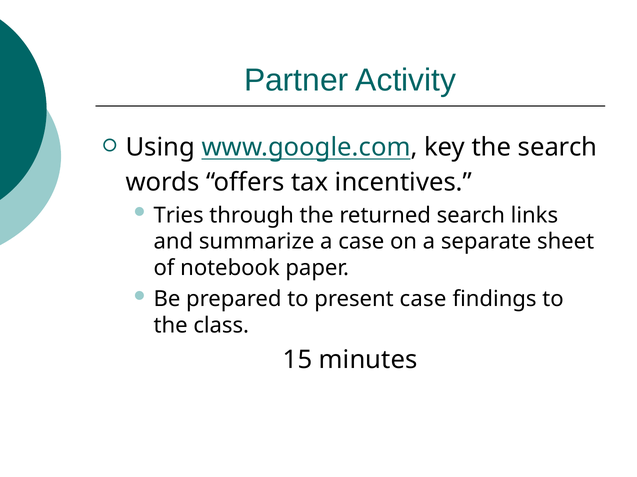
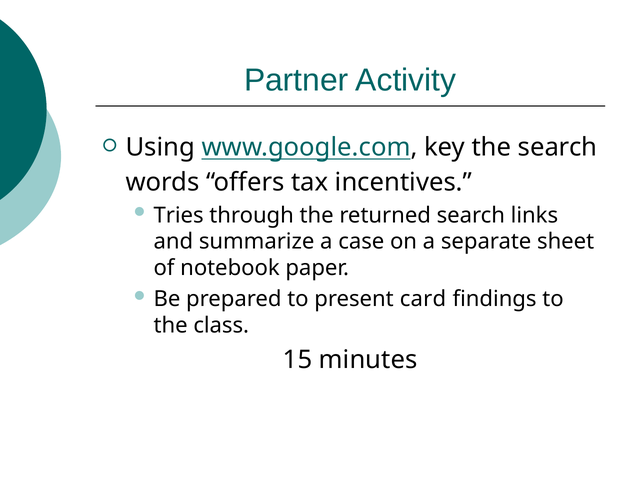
present case: case -> card (423, 300)
